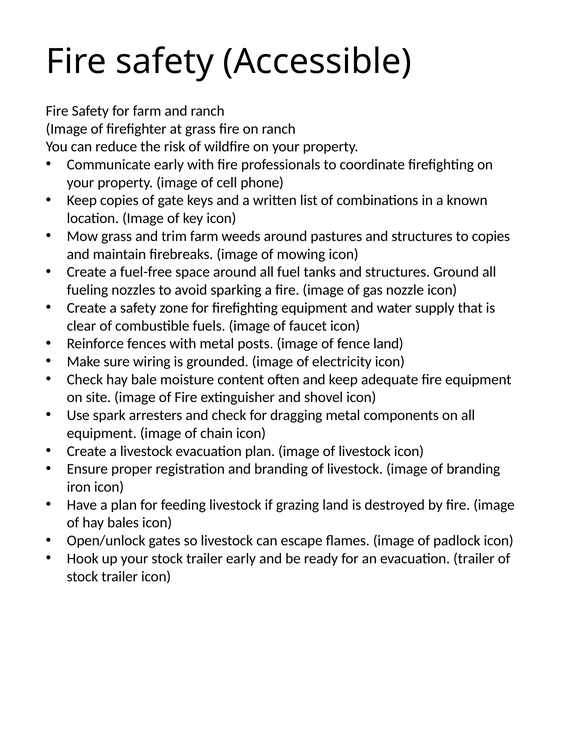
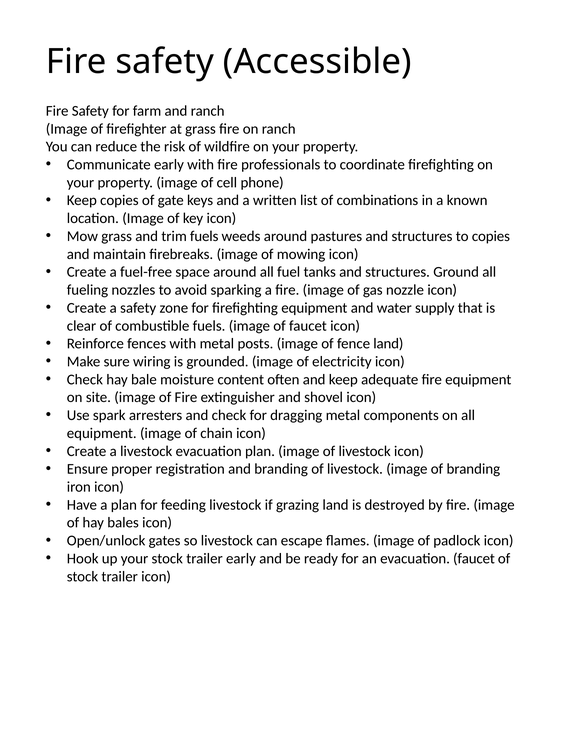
trim farm: farm -> fuels (204, 236)
evacuation trailer: trailer -> faucet (474, 558)
